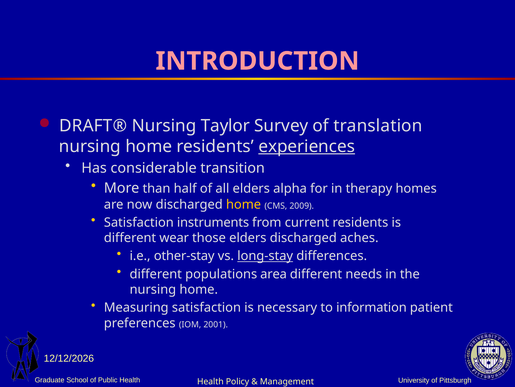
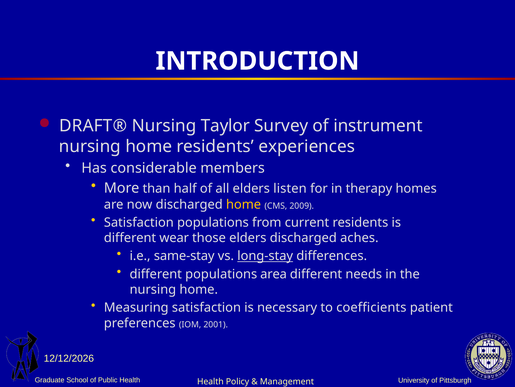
INTRODUCTION colour: pink -> white (257, 61)
translation: translation -> instrument (378, 126)
experiences underline: present -> none (307, 146)
transition: transition -> members (233, 168)
alpha: alpha -> listen (290, 188)
Satisfaction instruments: instruments -> populations (213, 222)
other-stay: other-stay -> same-stay (184, 256)
information: information -> coefficients (371, 307)
